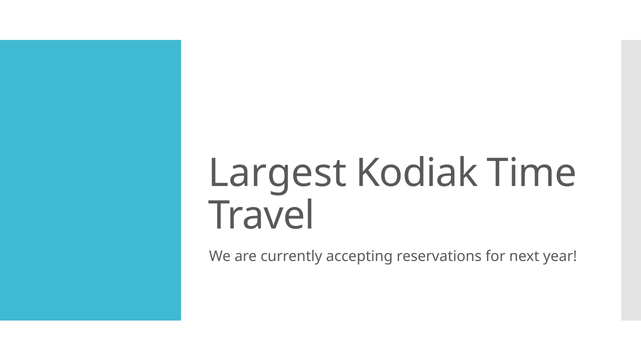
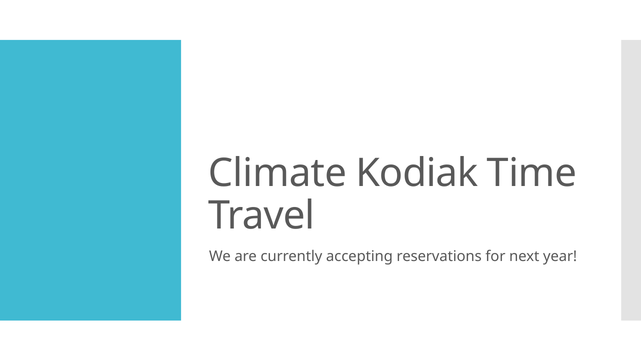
Largest: Largest -> Climate (278, 173)
